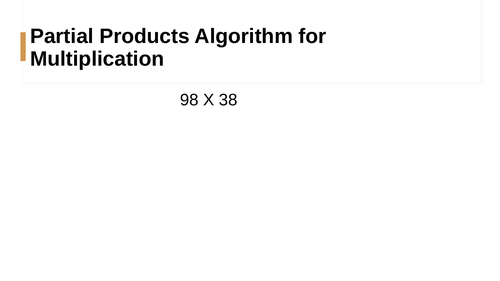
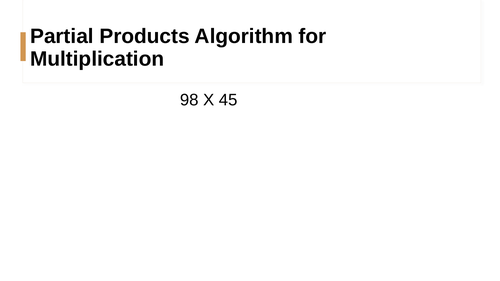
38: 38 -> 45 (228, 100)
